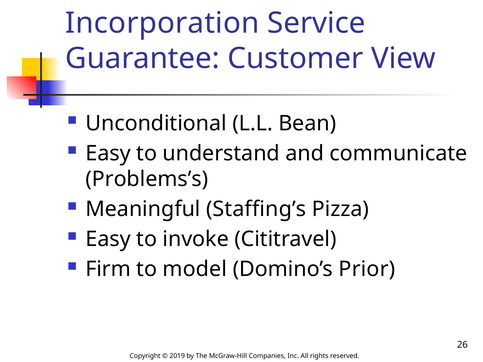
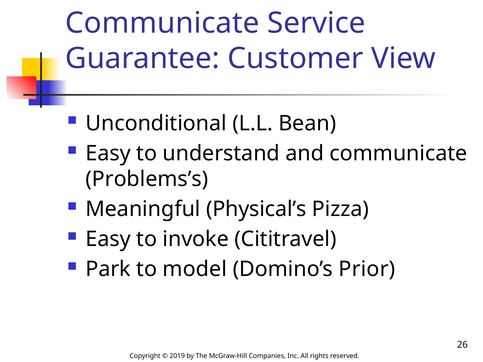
Incorporation: Incorporation -> Communicate (162, 23)
Staffing’s: Staffing’s -> Physical’s (256, 209)
Firm: Firm -> Park (108, 269)
